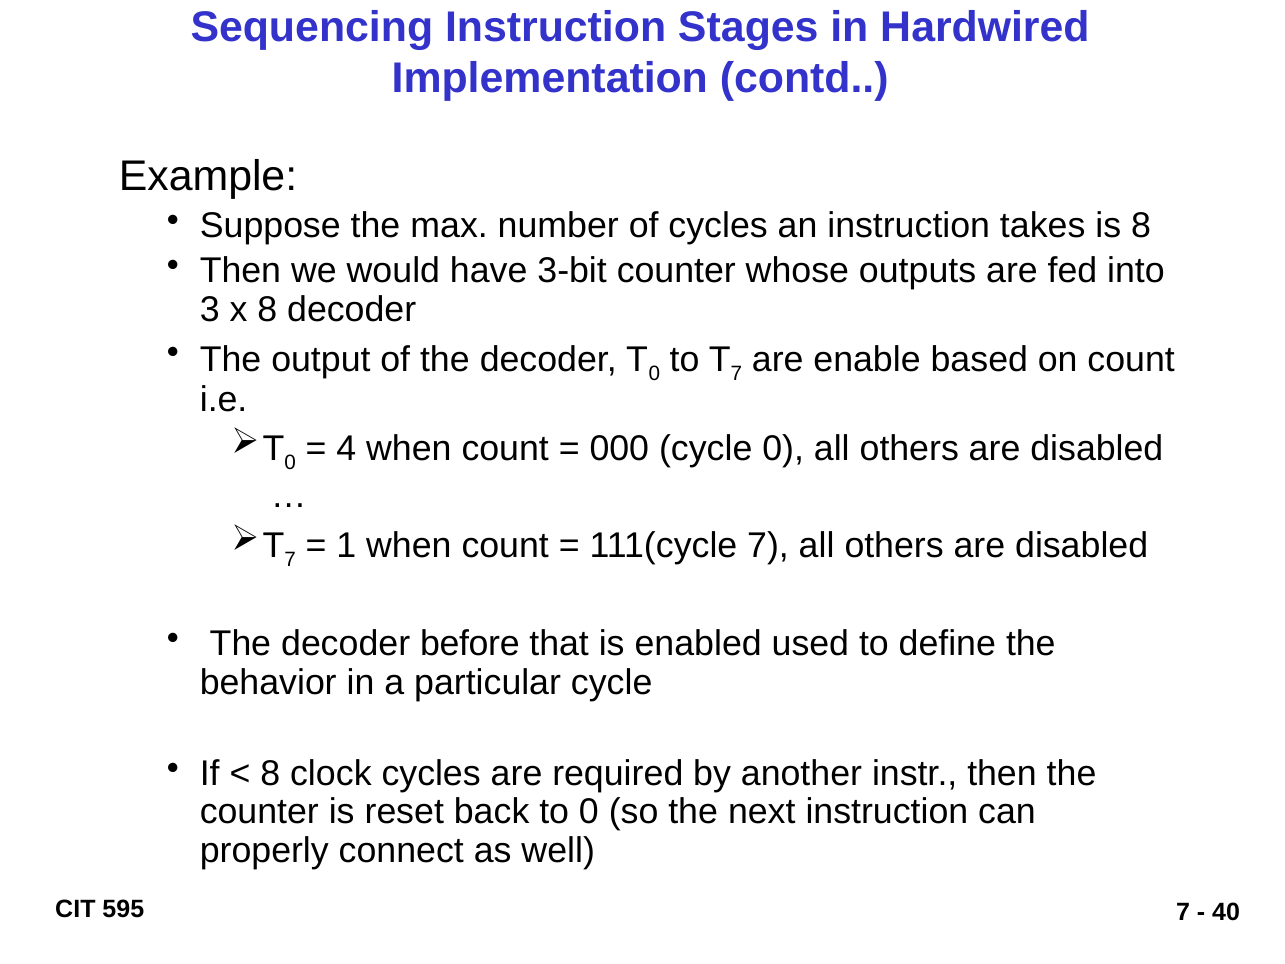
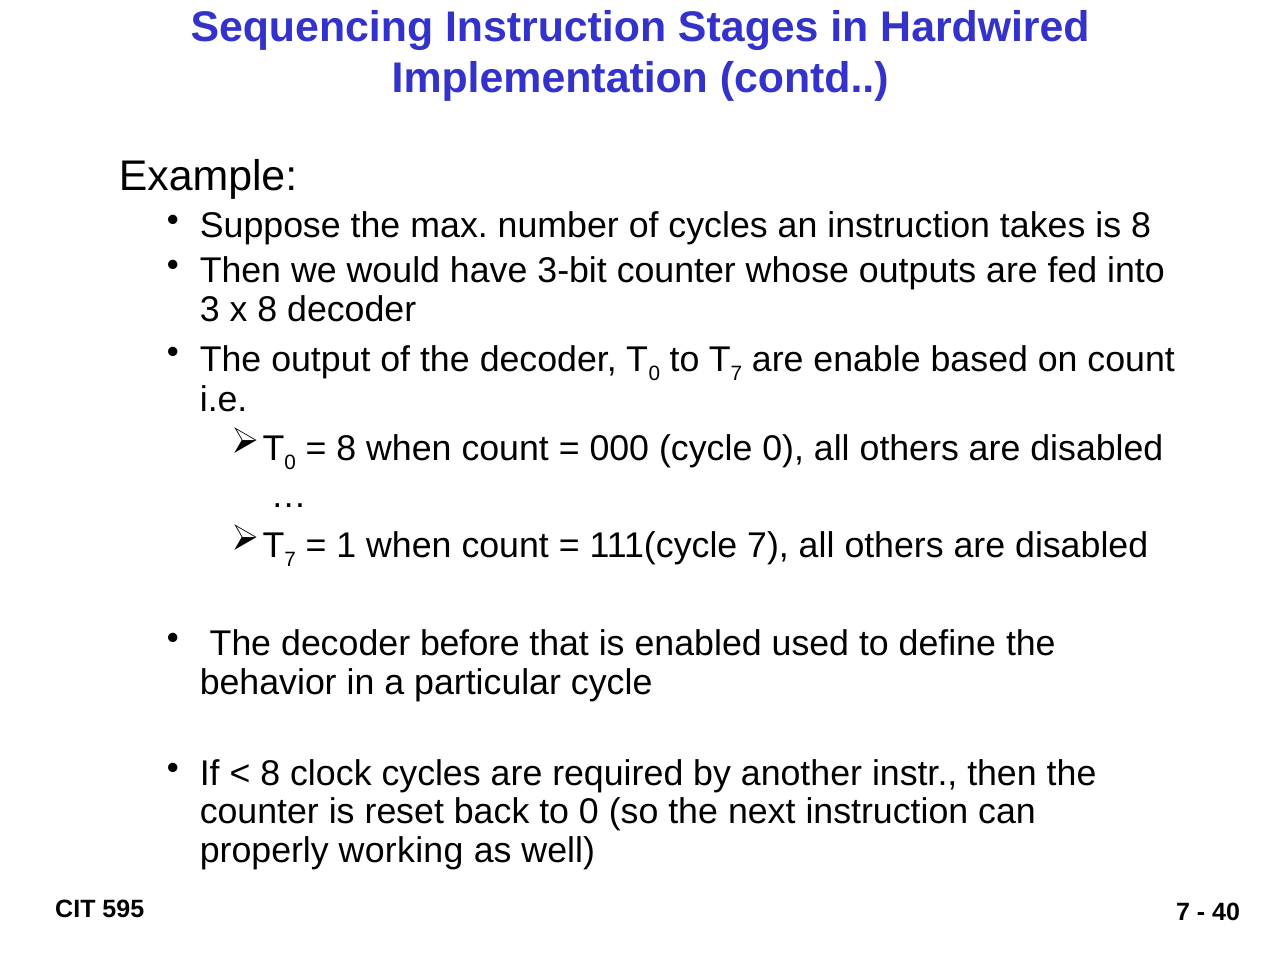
4: 4 -> 8 (346, 449)
connect: connect -> working (401, 851)
